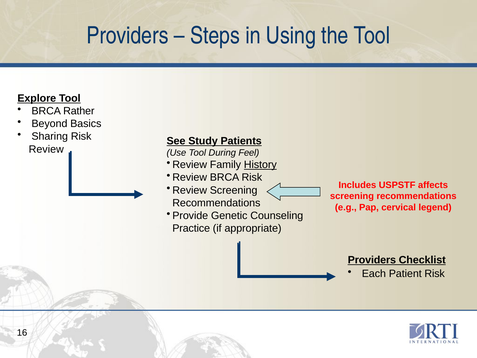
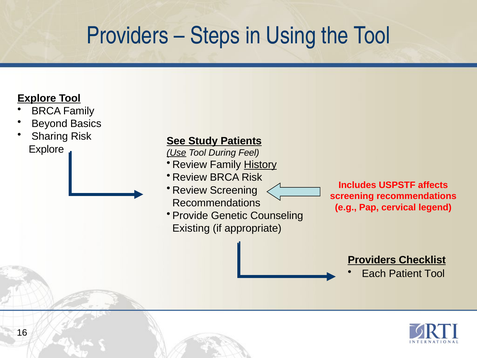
BRCA Rather: Rather -> Family (79, 111)
Review: Review -> Explore (46, 149)
Use underline: none -> present (176, 153)
Practice: Practice -> Existing (191, 228)
Patient Risk: Risk -> Tool (435, 273)
